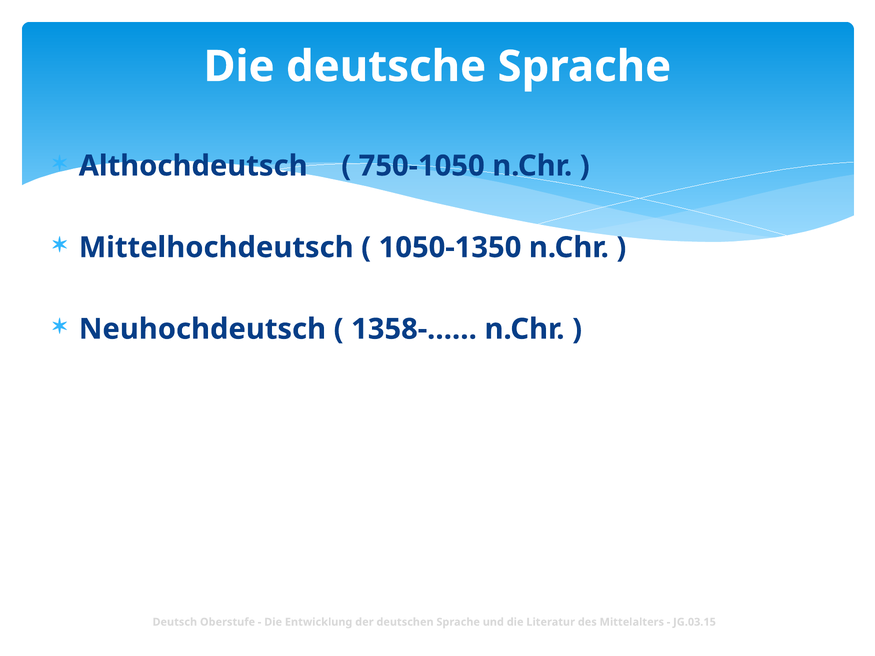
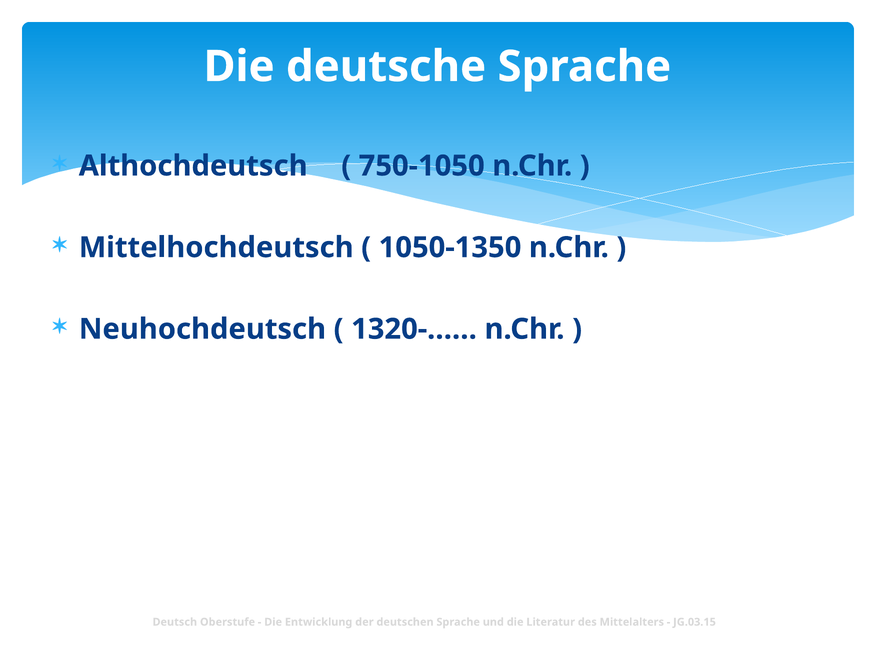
1358-……: 1358-…… -> 1320-…… (414, 329)
